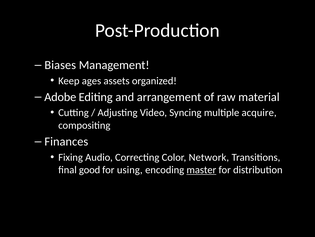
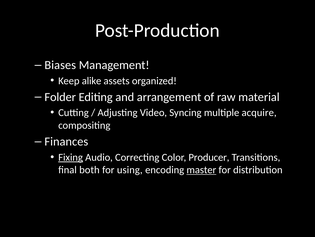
ages: ages -> alike (92, 81)
Adobe: Adobe -> Folder (60, 97)
Fixing underline: none -> present (71, 157)
Network: Network -> Producer (209, 157)
good: good -> both (89, 169)
